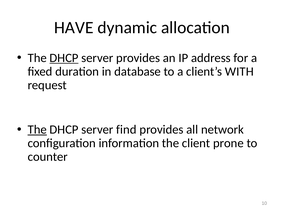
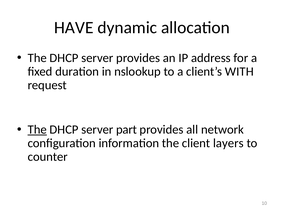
DHCP underline: present -> none (64, 58)
database: database -> nslookup (138, 72)
find: find -> part (126, 130)
prone: prone -> layers (228, 143)
